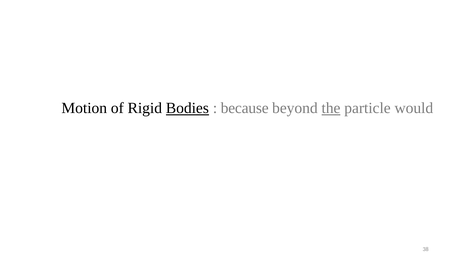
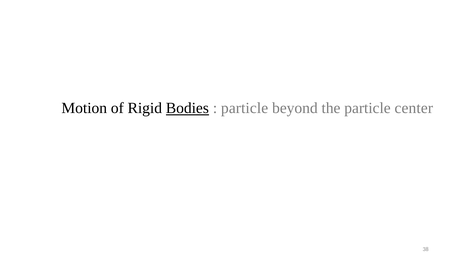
because: because -> particle (245, 108)
the underline: present -> none (331, 108)
would: would -> center (414, 108)
